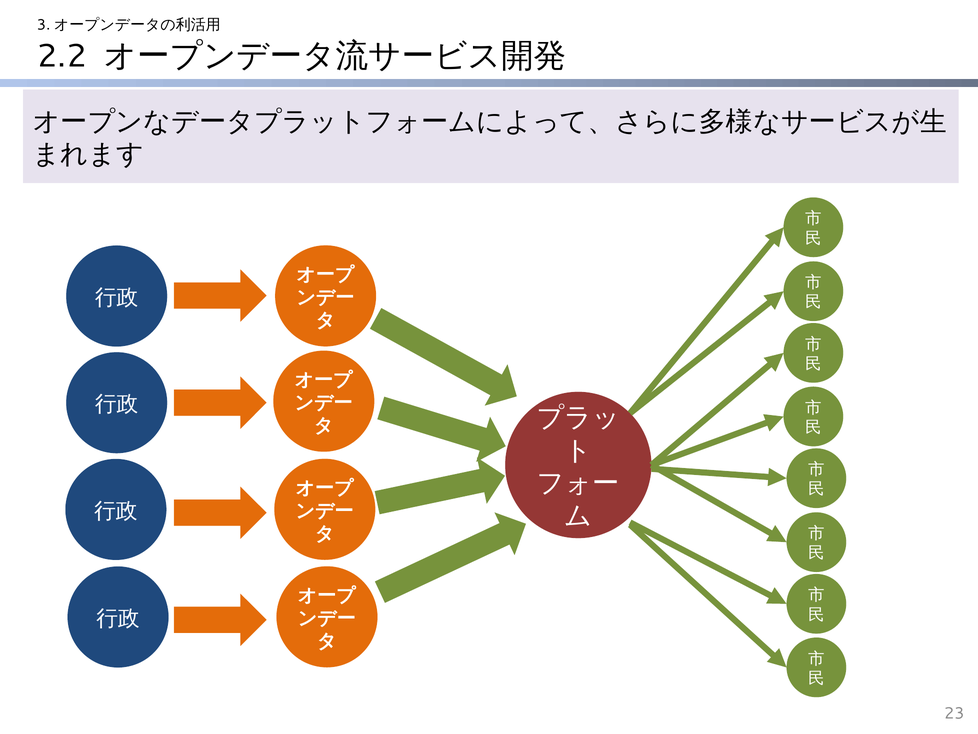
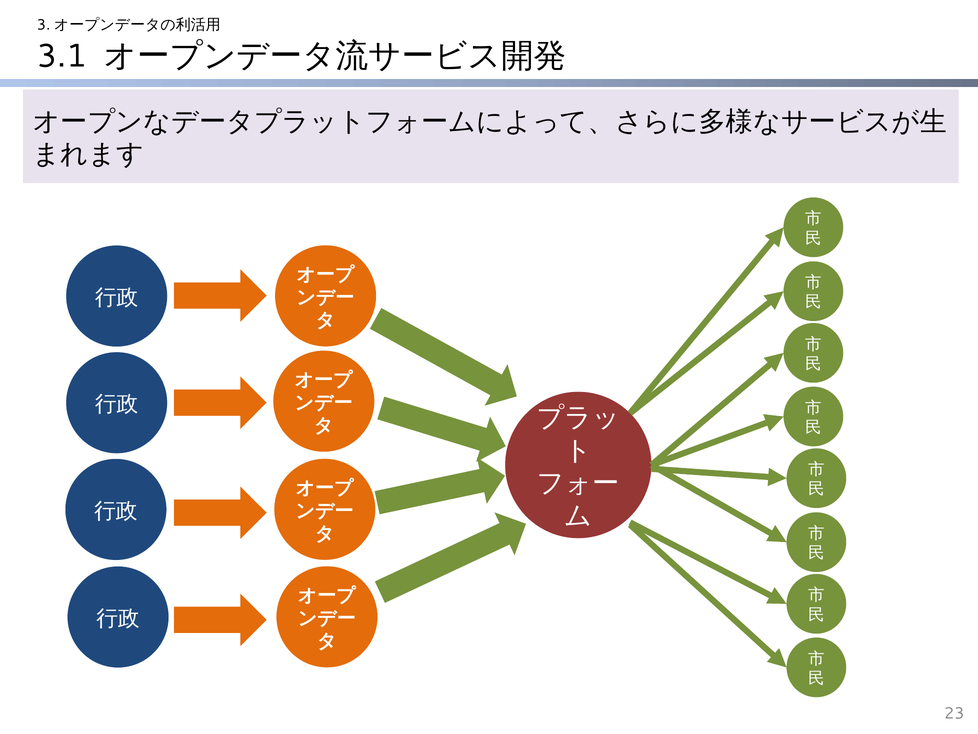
2.2: 2.2 -> 3.1 (62, 56)
